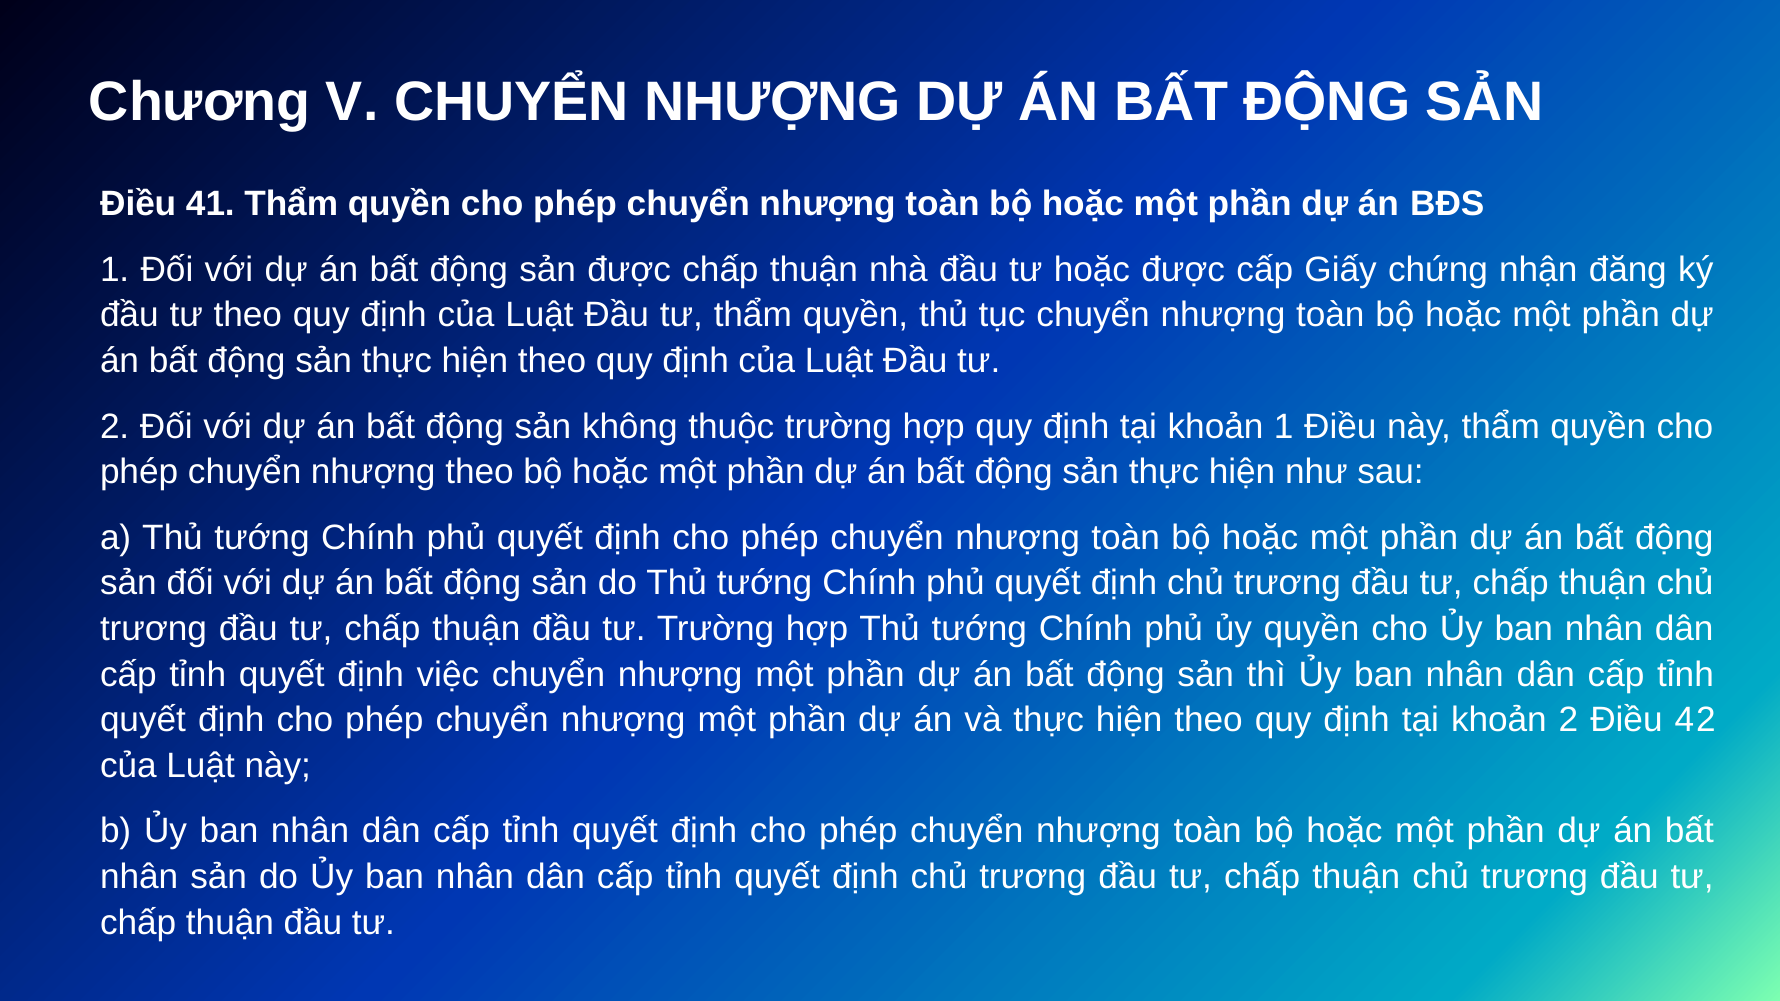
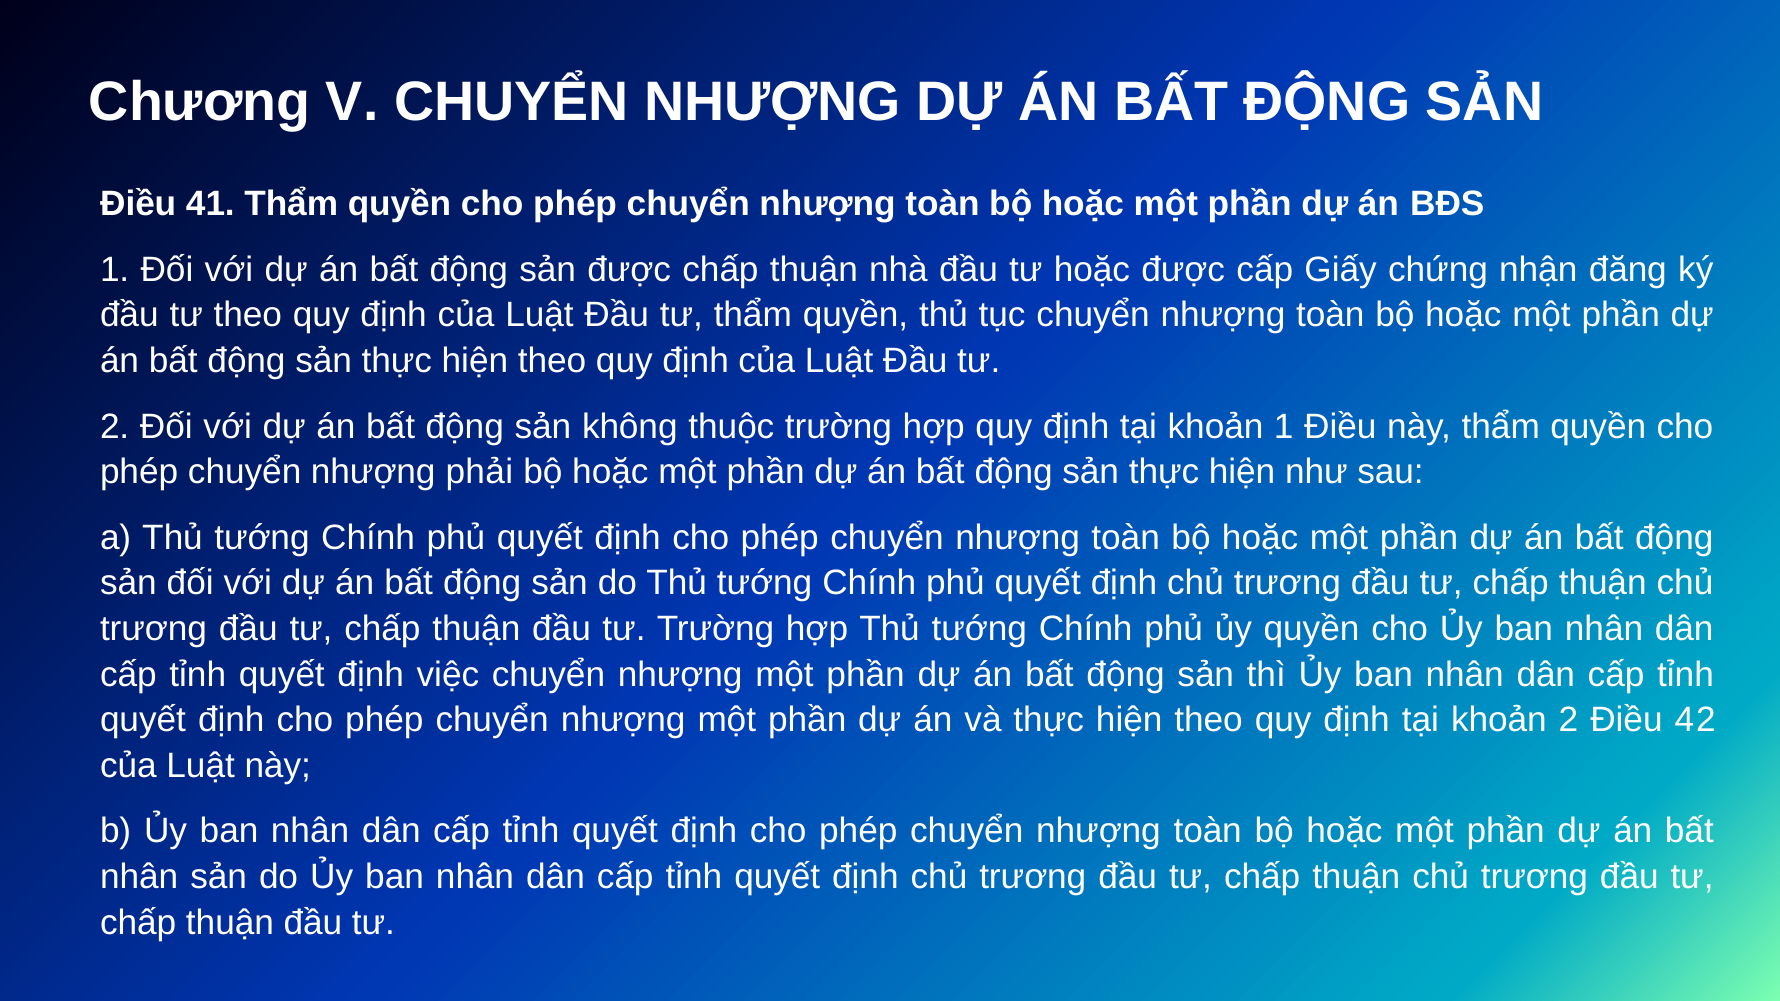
nhượng theo: theo -> phải (479, 472)
